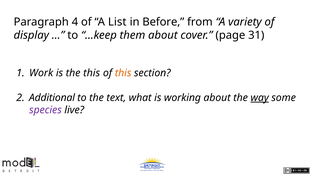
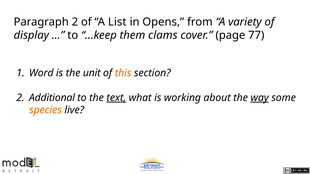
Paragraph 4: 4 -> 2 (75, 22)
Before: Before -> Opens (163, 22)
them about: about -> clams (163, 35)
31: 31 -> 77 (256, 35)
Work: Work -> Word (41, 73)
the this: this -> unit (92, 73)
text underline: none -> present (116, 98)
species colour: purple -> orange (45, 110)
